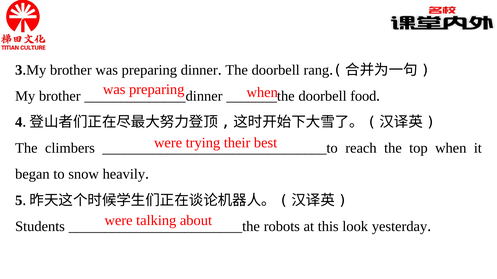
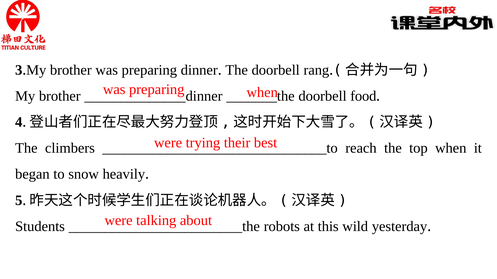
look: look -> wild (355, 227)
